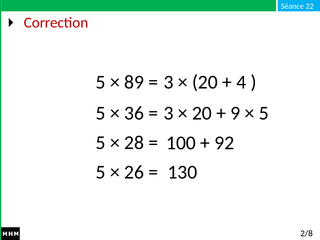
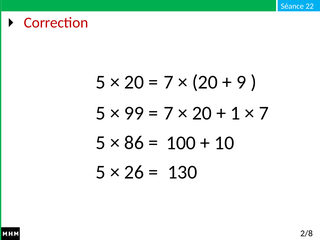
89: 89 -> 20 (134, 82)
3: 3 -> 7 (169, 82)
4: 4 -> 9 (241, 82)
36: 36 -> 99 (134, 113)
3: 3 -> 7 (169, 113)
9: 9 -> 1 (235, 113)
5: 5 -> 7 (264, 113)
28: 28 -> 86 (134, 143)
92: 92 -> 10 (224, 143)
